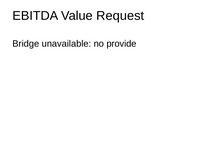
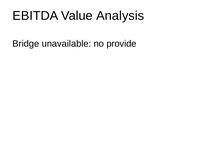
Request: Request -> Analysis (120, 16)
